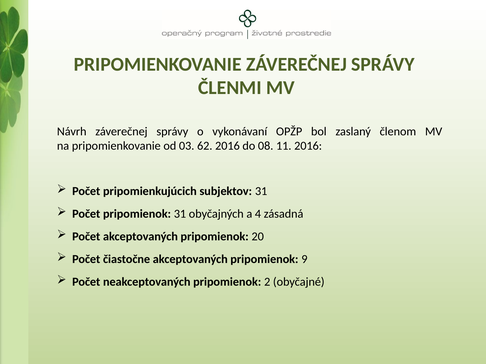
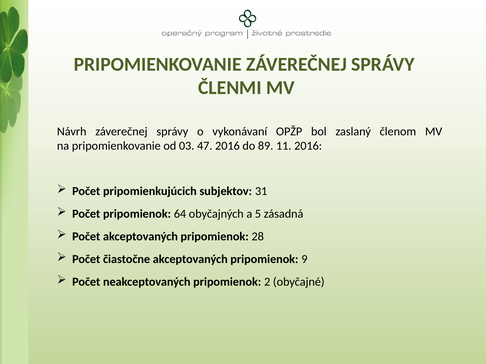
62: 62 -> 47 (205, 146)
08: 08 -> 89 (266, 146)
pripomienok 31: 31 -> 64 (180, 214)
4: 4 -> 5 (258, 214)
20: 20 -> 28 (258, 237)
